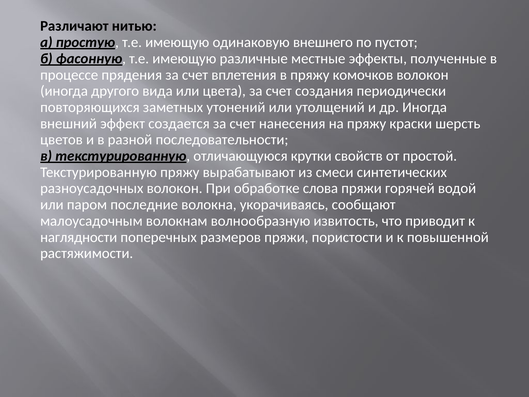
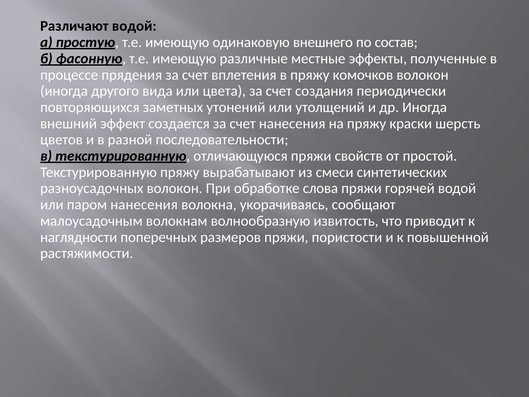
Различают нитью: нитью -> водой (134, 26)
пустот: пустот -> состав (396, 42)
отличающуюся крутки: крутки -> пряжи (311, 156)
паром последние: последние -> нанесения (144, 205)
